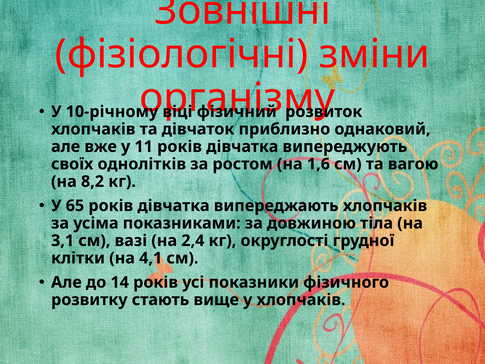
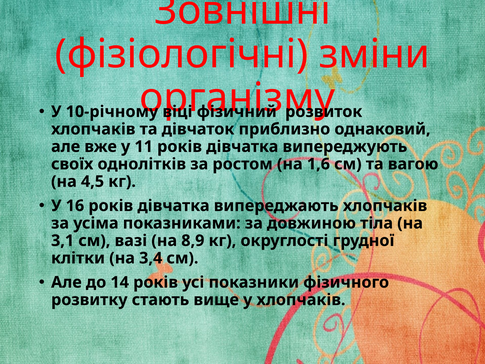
8,2: 8,2 -> 4,5 (92, 181)
65: 65 -> 16 (75, 206)
2,4: 2,4 -> 8,9 (193, 240)
4,1: 4,1 -> 3,4 (151, 258)
